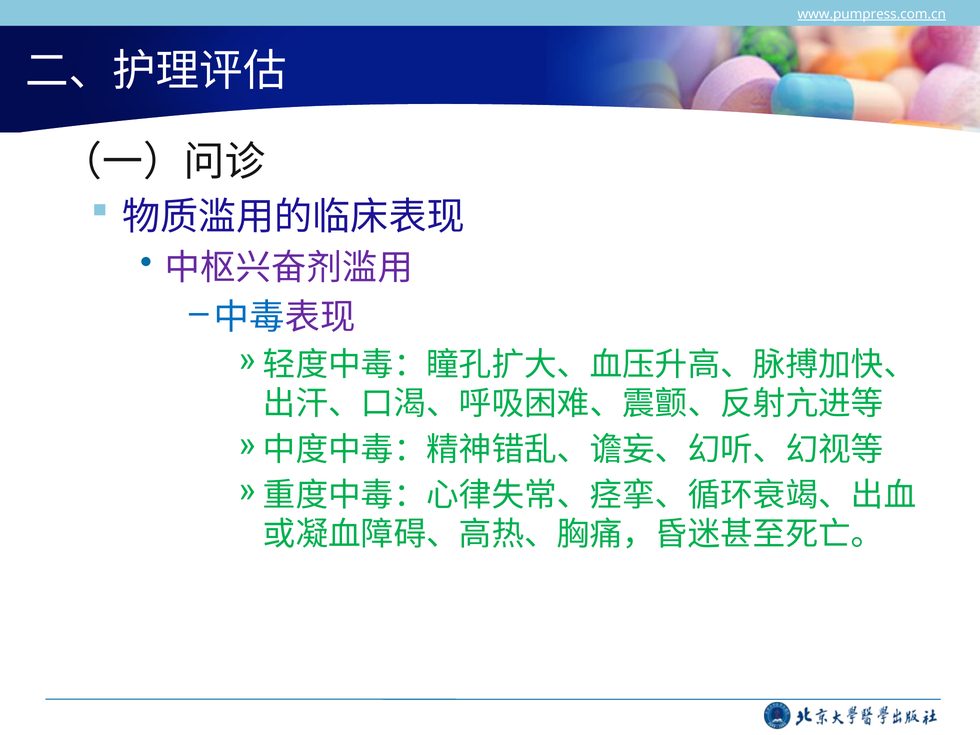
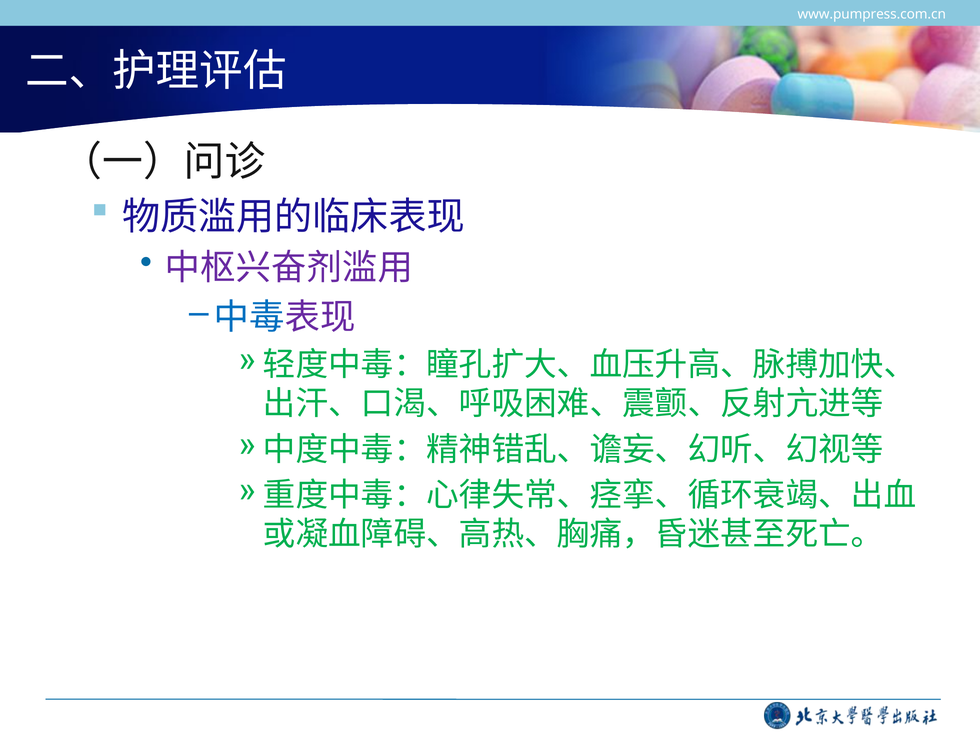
www.pumpress.com.cn underline: present -> none (872, 14)
